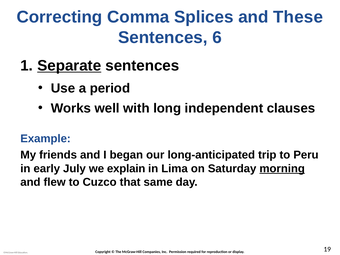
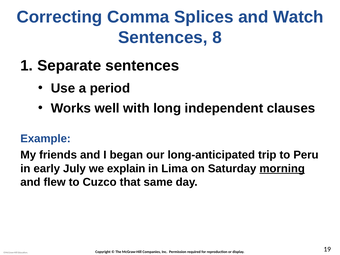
These: These -> Watch (298, 17)
6: 6 -> 8 (217, 37)
Separate underline: present -> none (69, 66)
